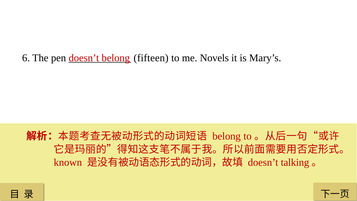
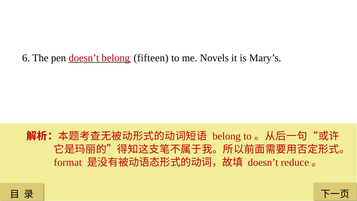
known: known -> format (68, 162)
talking: talking -> reduce (295, 162)
